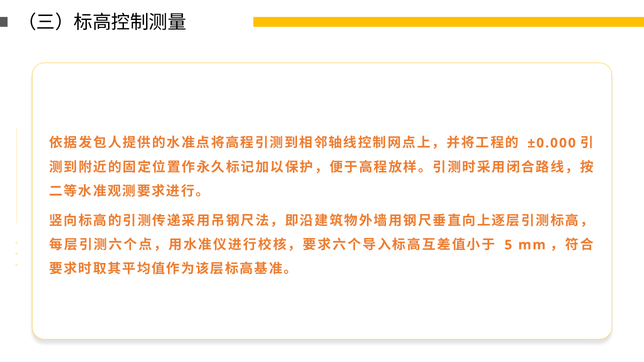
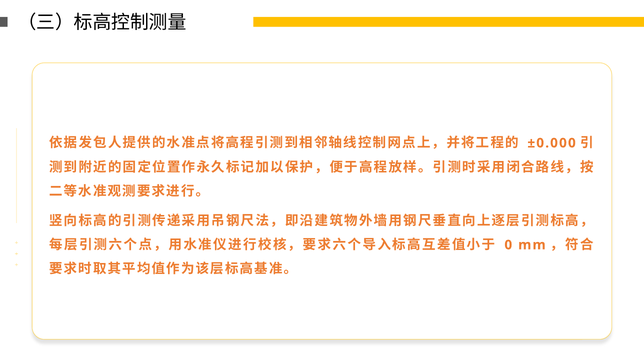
5: 5 -> 0 (508, 245)
